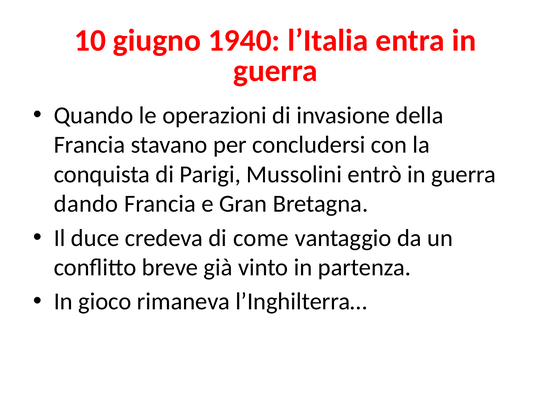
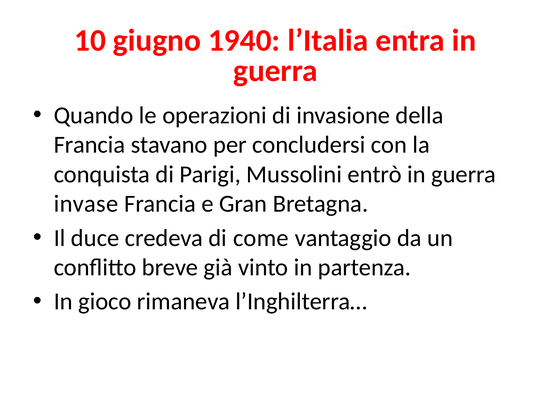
dando: dando -> invase (86, 204)
